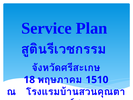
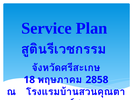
1510: 1510 -> 2858 (97, 80)
